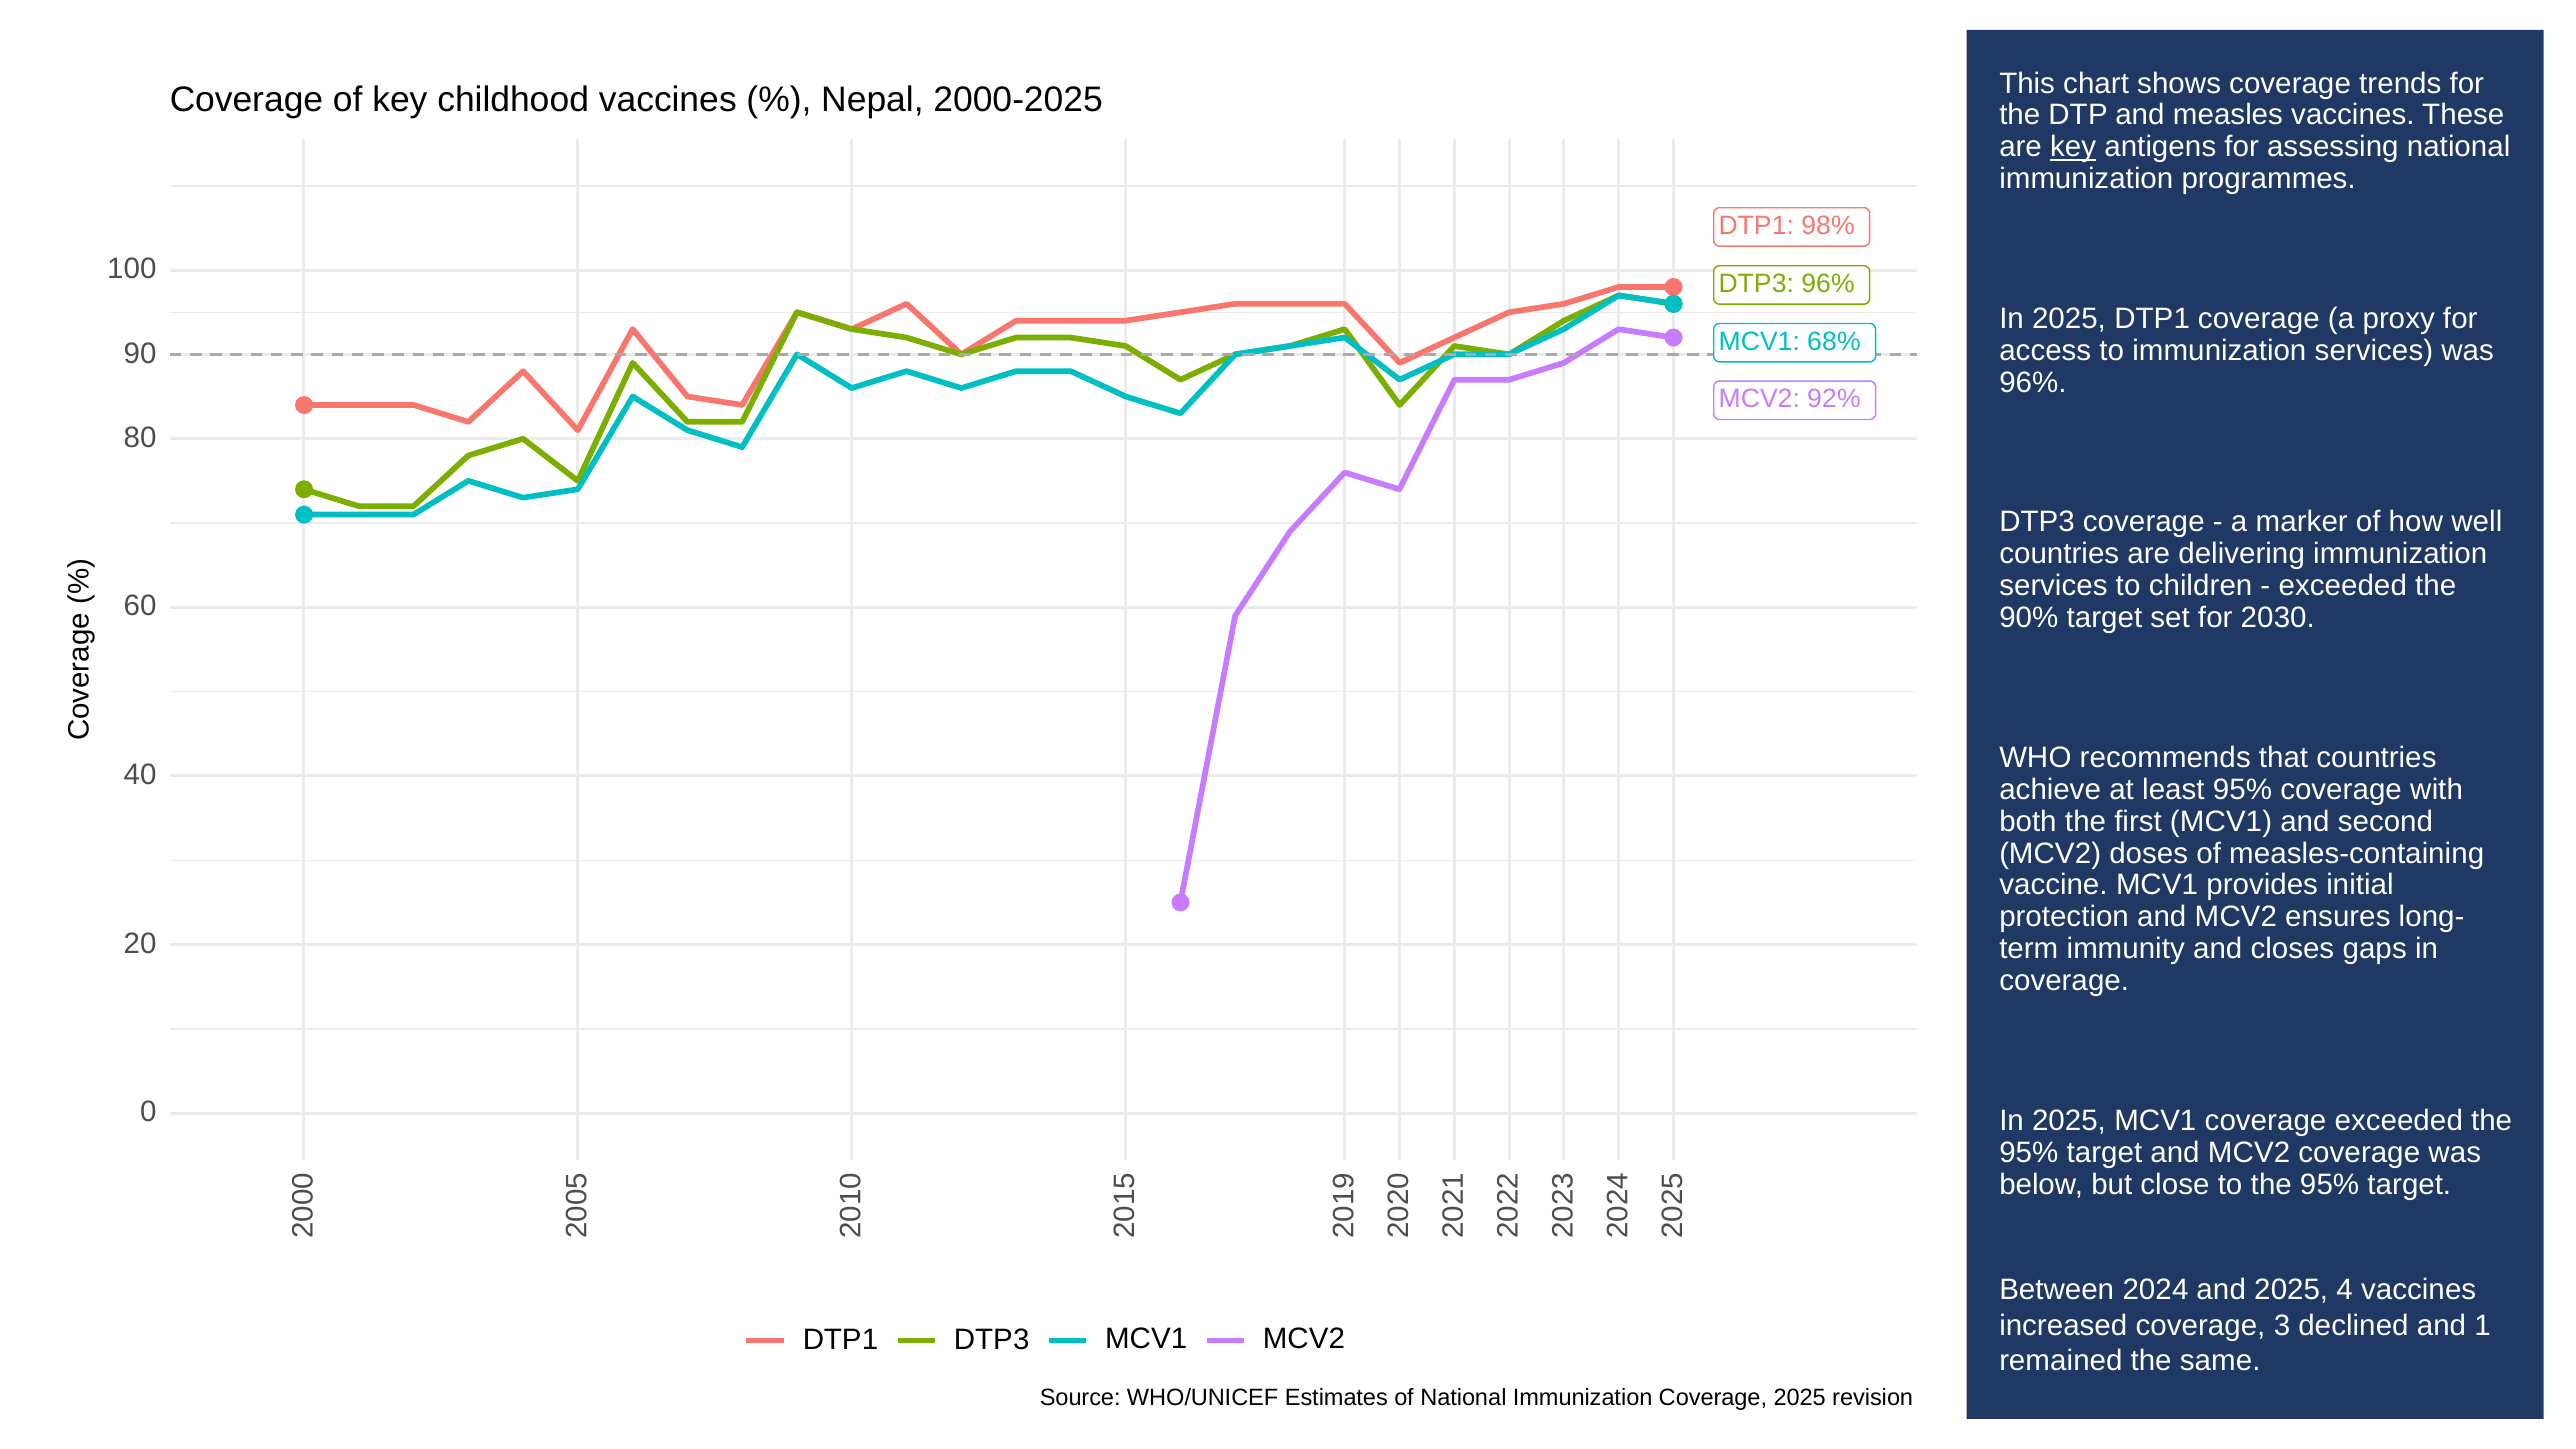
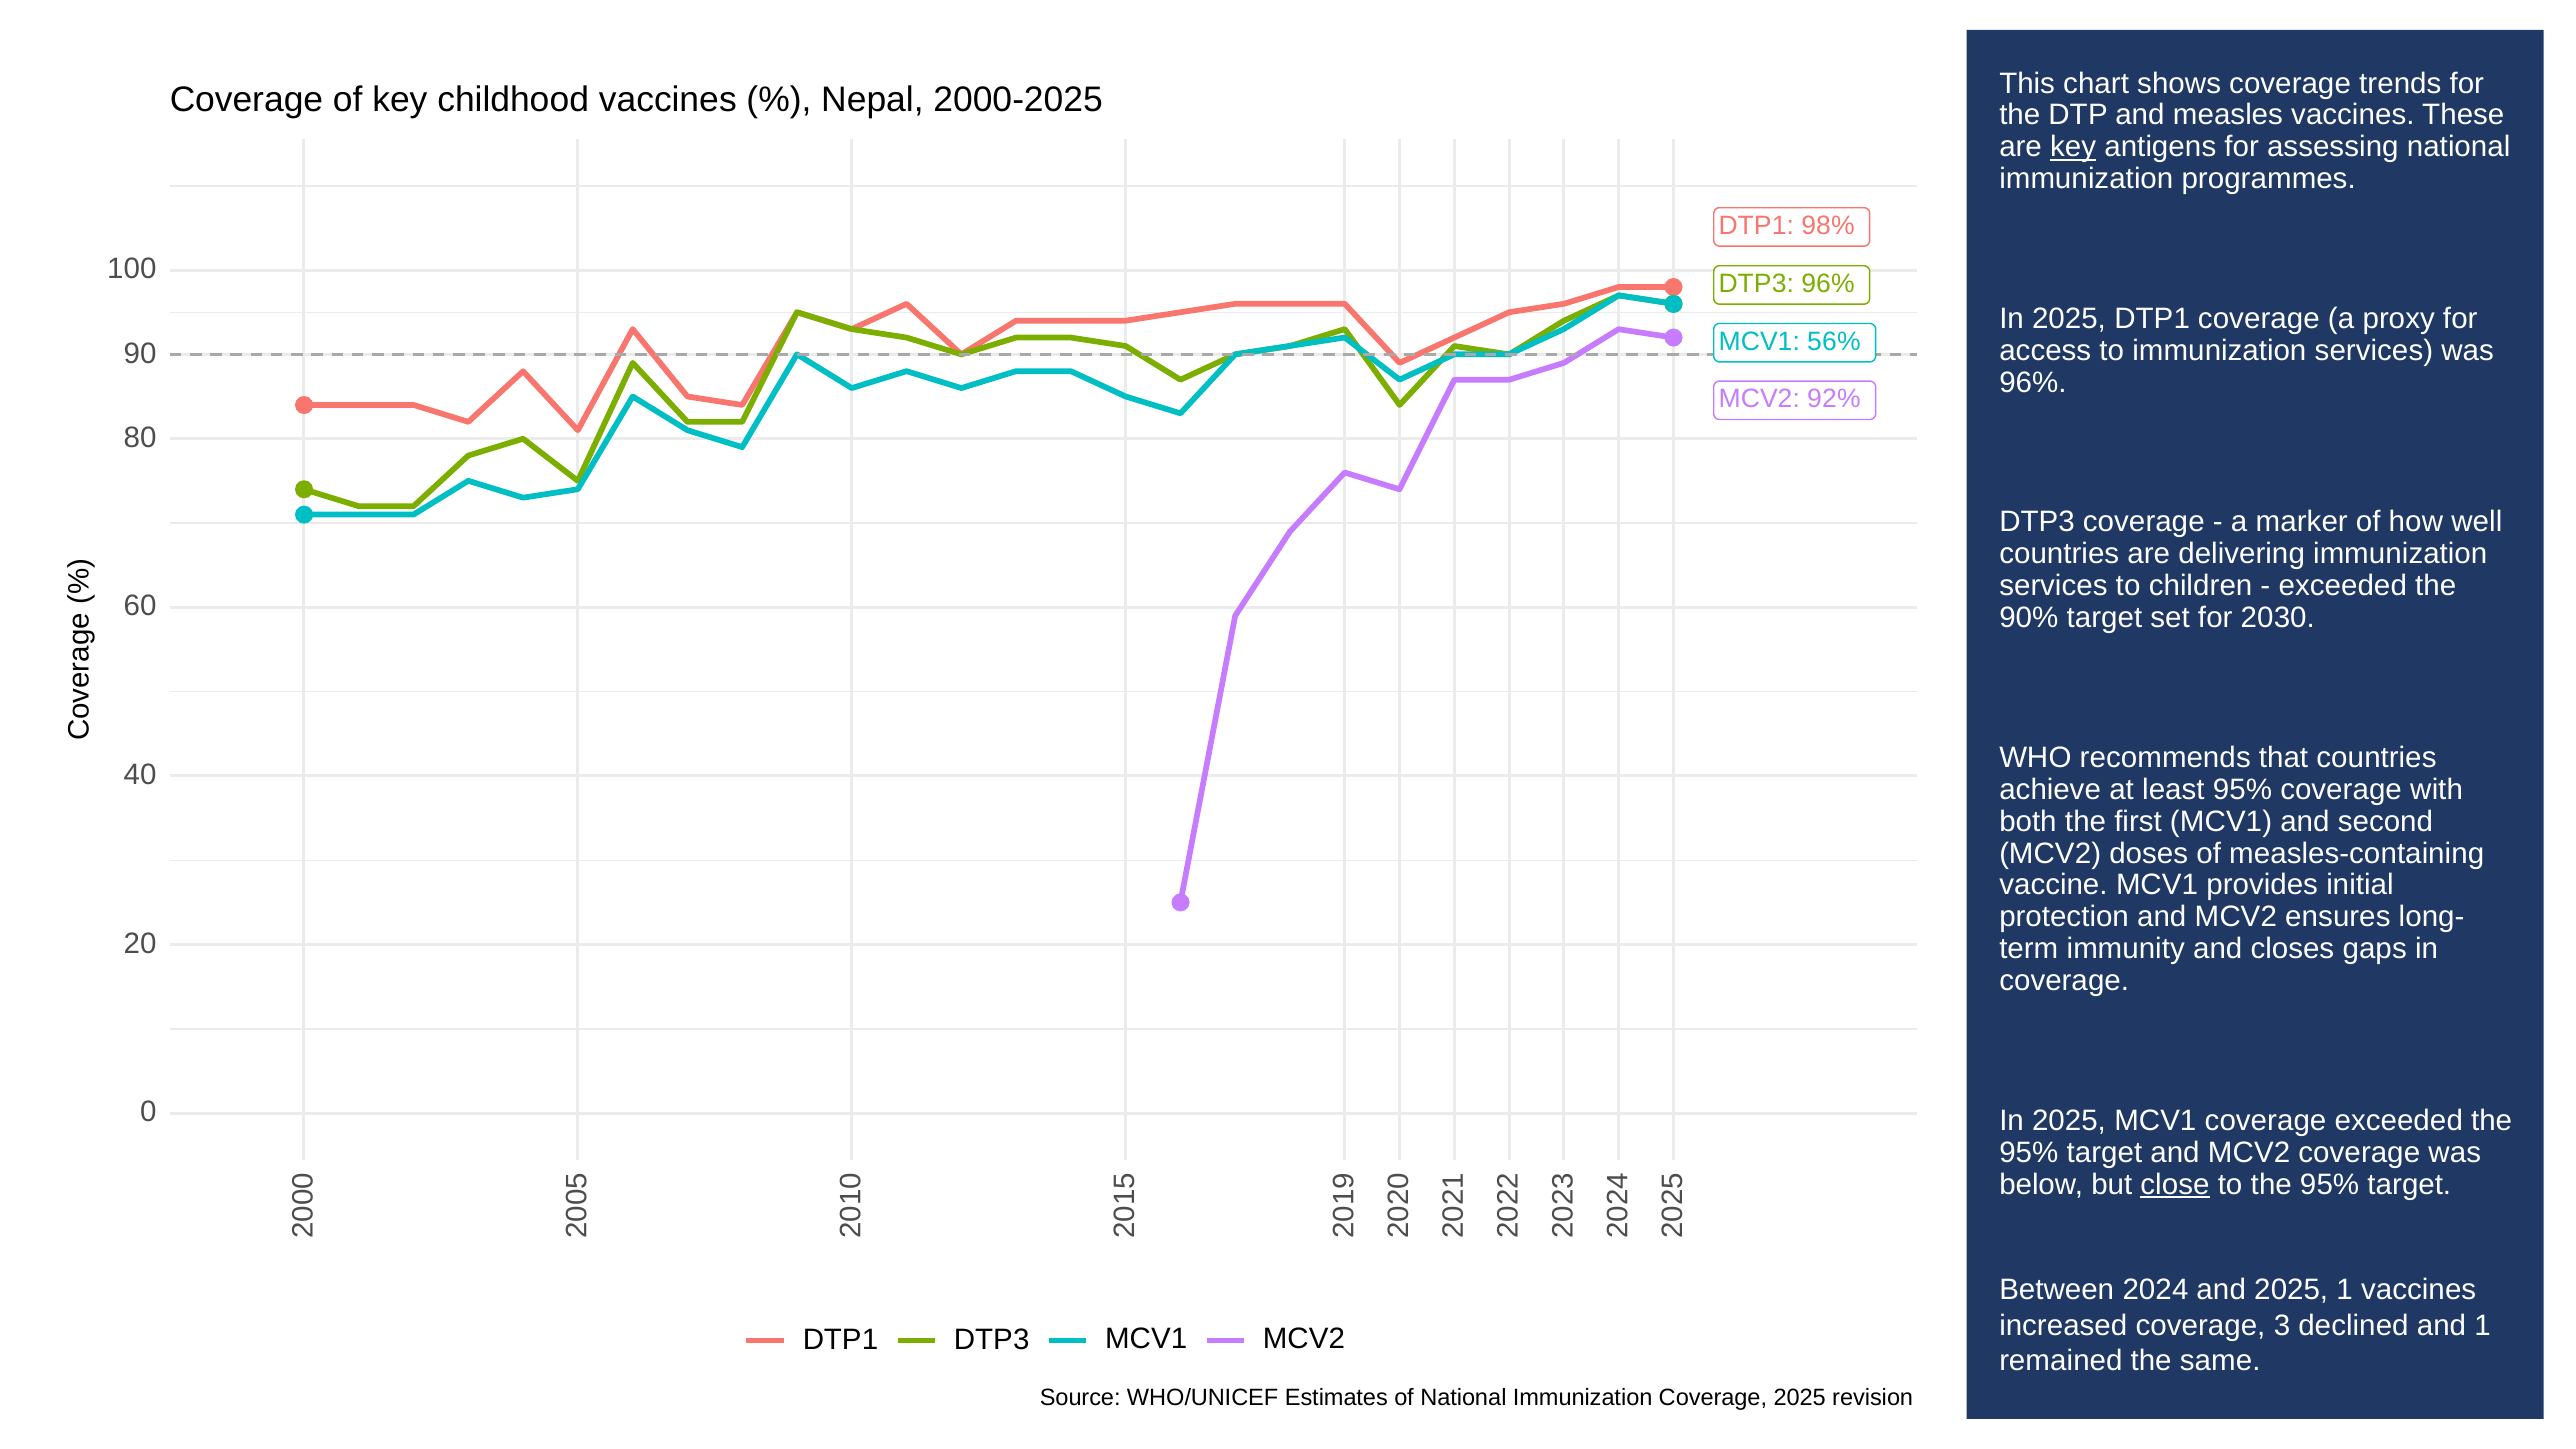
68%: 68% -> 56% (1834, 342)
close underline: none -> present (2175, 1184)
2025 4: 4 -> 1 (2345, 1290)
